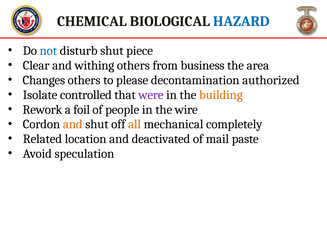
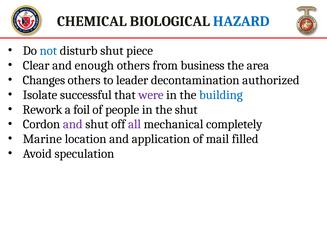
withing: withing -> enough (94, 65)
please: please -> leader (132, 80)
controlled: controlled -> successful (86, 95)
building colour: orange -> blue (221, 95)
the wire: wire -> shut (186, 110)
and colour: orange -> purple (73, 124)
all colour: orange -> purple (135, 124)
Related: Related -> Marine (42, 139)
deactivated: deactivated -> application (161, 139)
paste: paste -> filled (245, 139)
